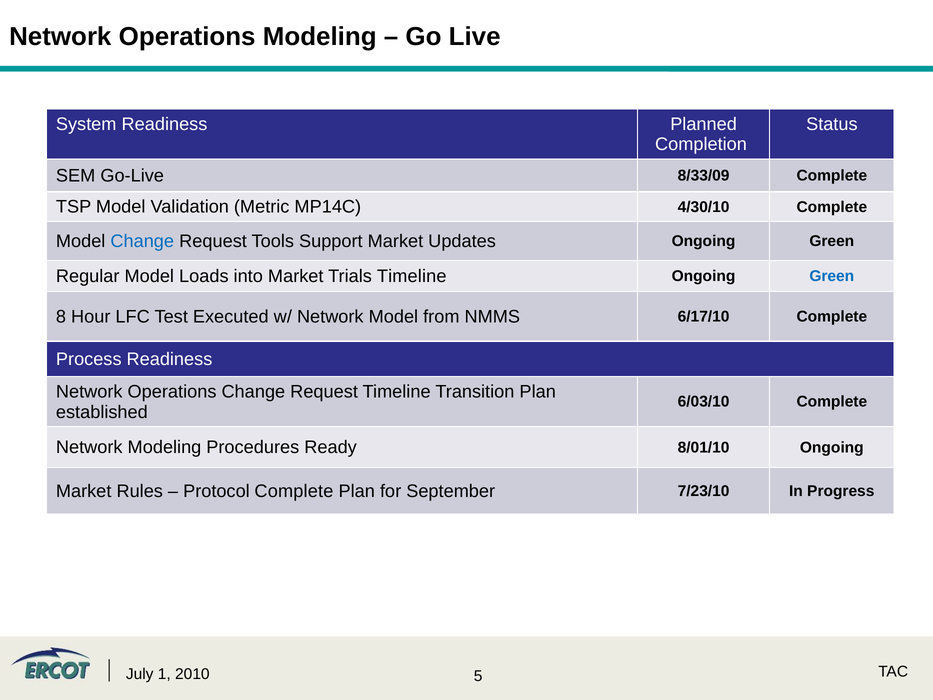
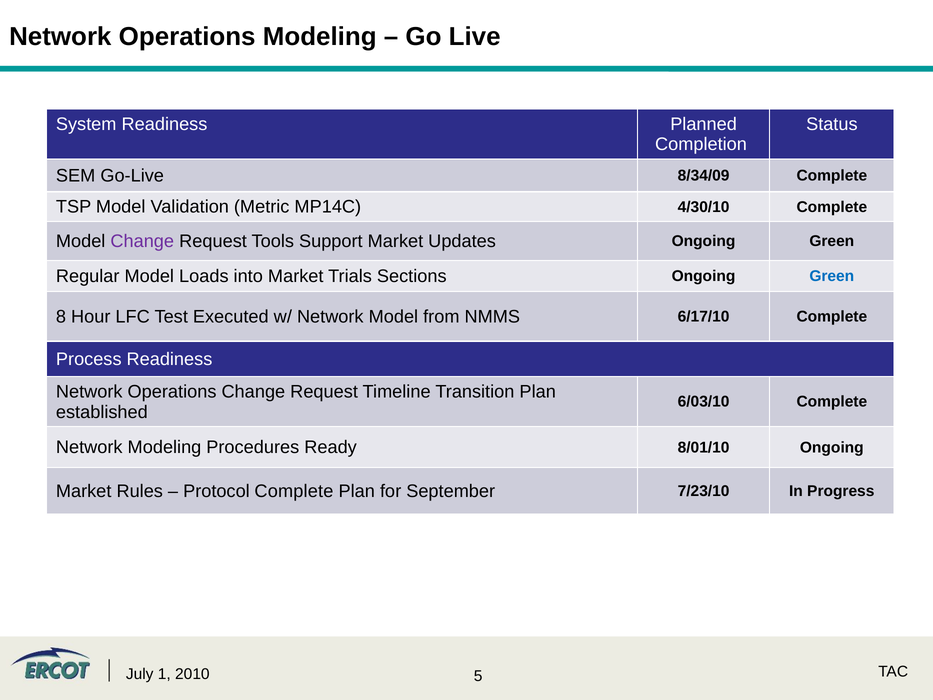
8/33/09: 8/33/09 -> 8/34/09 (704, 176)
Change colour: blue -> purple (142, 241)
Trials Timeline: Timeline -> Sections (412, 276)
